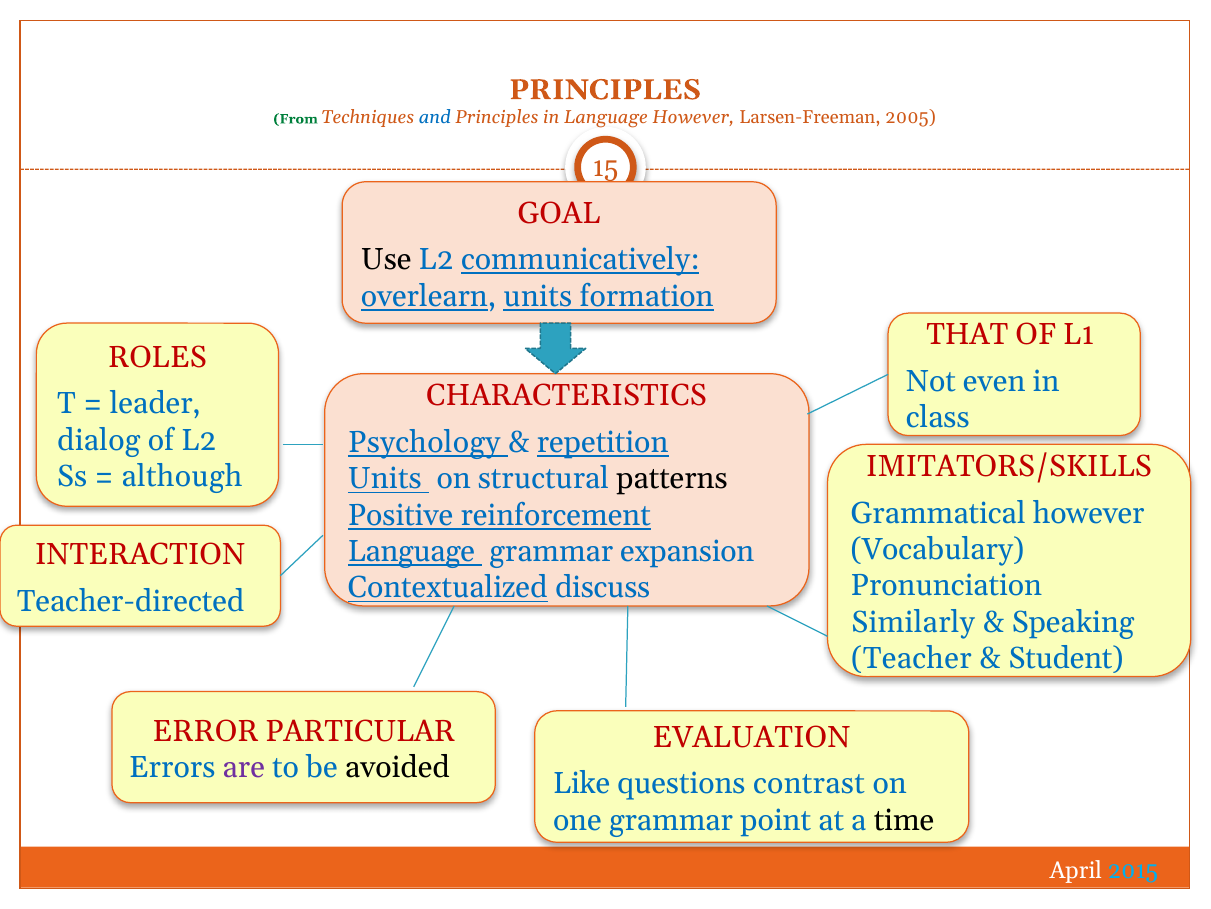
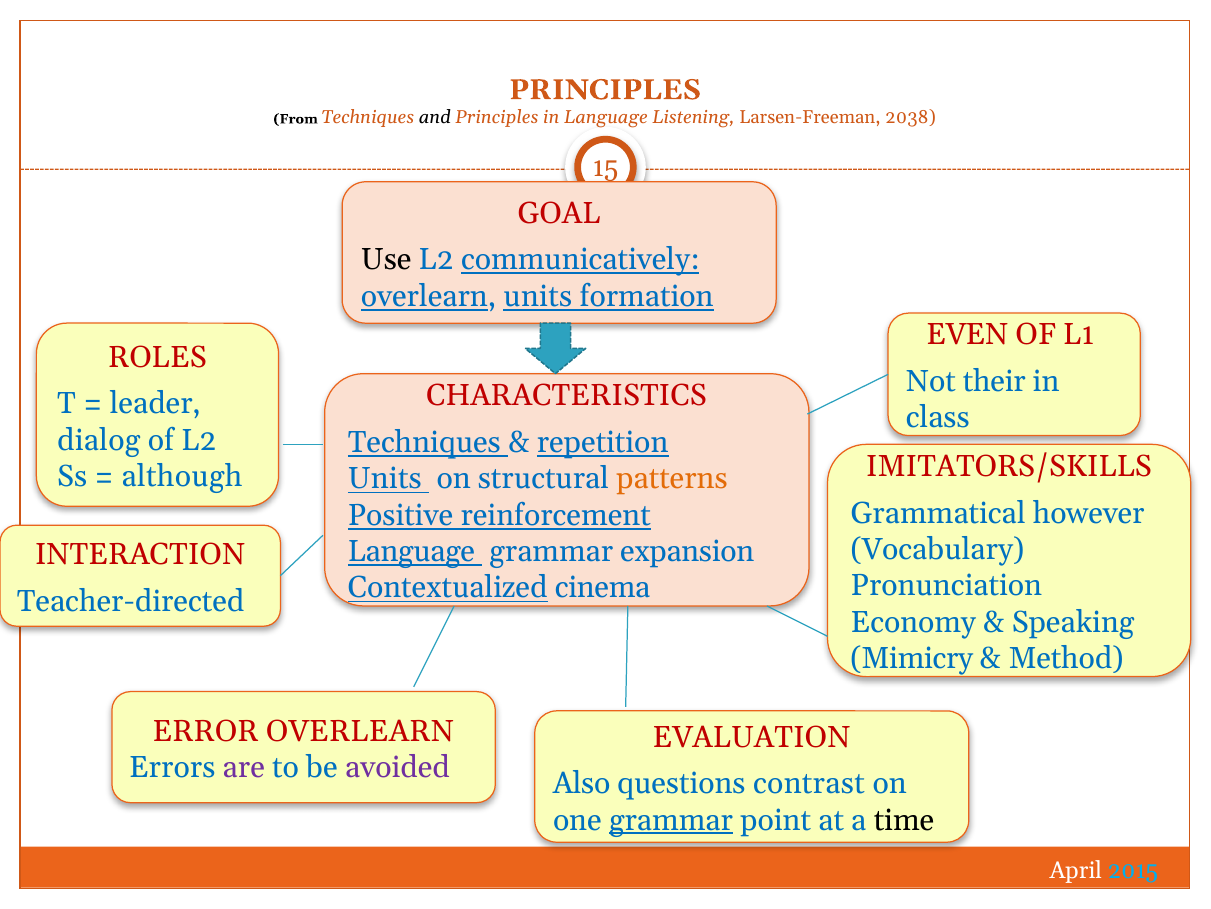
From colour: green -> black (296, 119)
and colour: blue -> black (435, 117)
Language However: However -> Listening (693, 117)
2005: 2005 -> 2038 (911, 117)
THAT: THAT -> EVEN (967, 335)
even: even -> their (994, 381)
Psychology: Psychology -> Techniques (424, 442)
patterns colour: black -> orange (672, 478)
discuss: discuss -> cinema (603, 587)
Similarly: Similarly -> Economy (913, 622)
Teacher: Teacher -> Mimicry (912, 658)
Student: Student -> Method (1066, 658)
ERROR PARTICULAR: PARTICULAR -> OVERLEARN (360, 730)
avoided colour: black -> purple (397, 767)
Like: Like -> Also (582, 783)
grammar underline: none -> present (671, 819)
